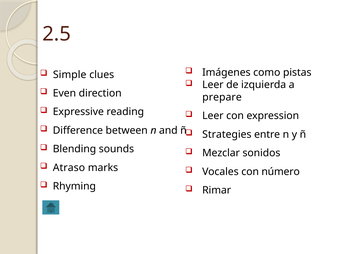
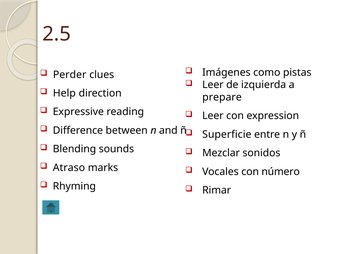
Simple: Simple -> Perder (70, 75)
Even: Even -> Help (64, 93)
Strategies: Strategies -> Superficie (227, 135)
